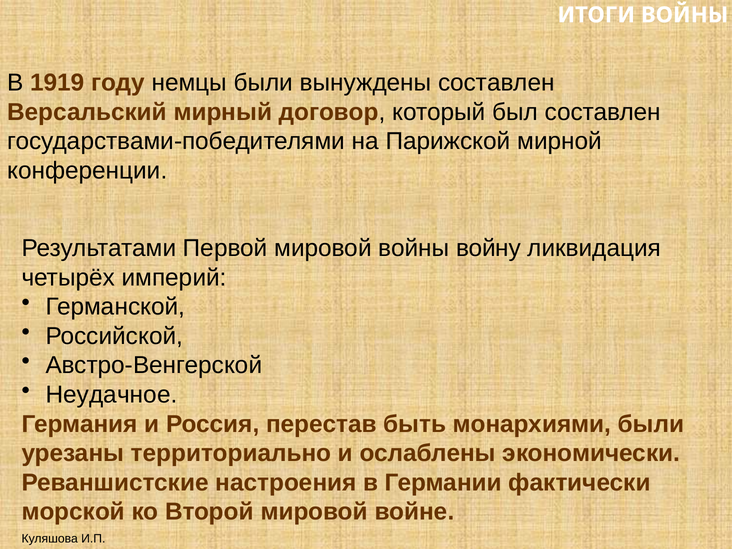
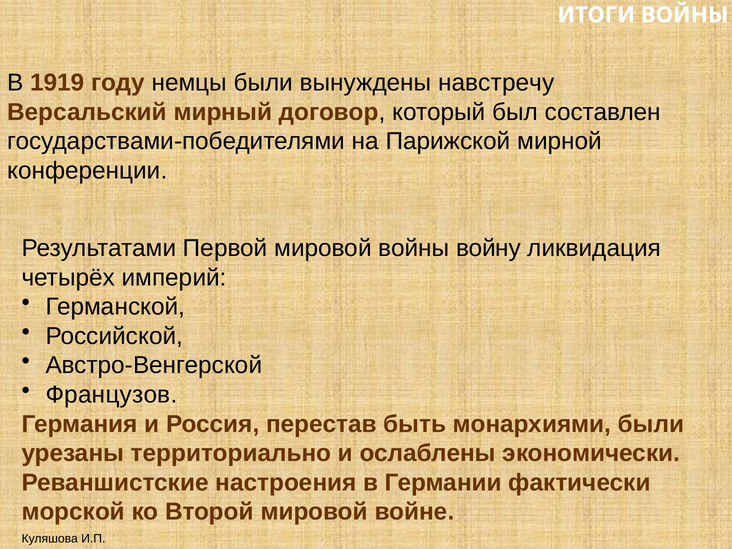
вынуждены составлен: составлен -> навстречу (496, 83)
Неудачное: Неудачное -> Французов (111, 395)
